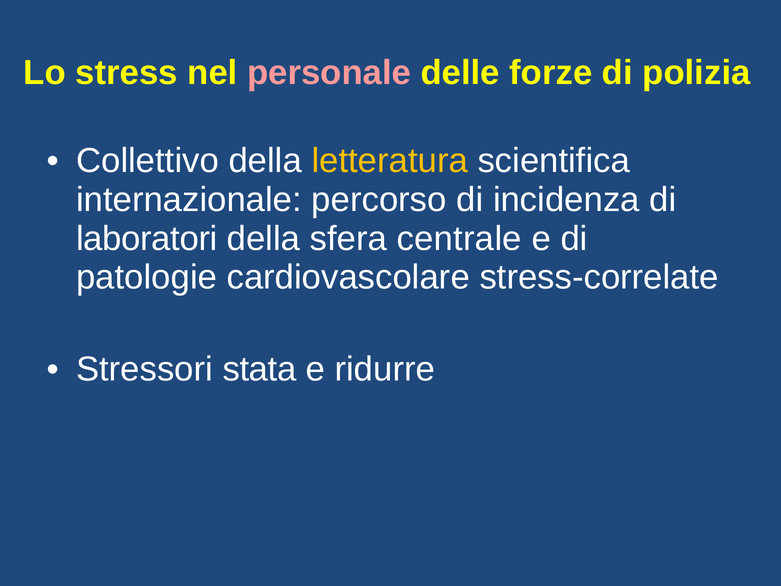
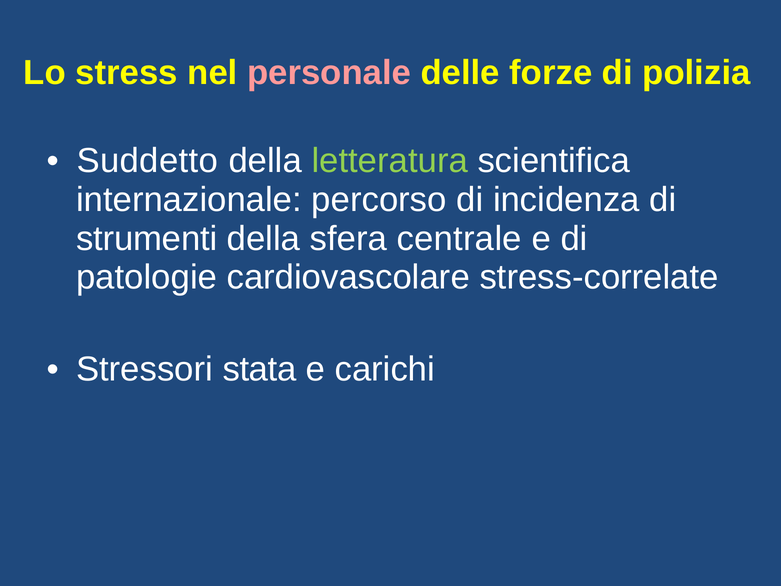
Collettivo: Collettivo -> Suddetto (147, 161)
letteratura colour: yellow -> light green (390, 161)
laboratori: laboratori -> strumenti (147, 238)
ridurre: ridurre -> carichi (385, 369)
